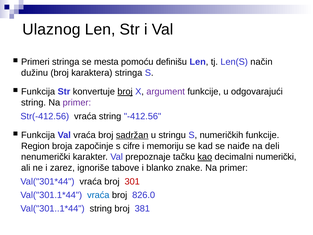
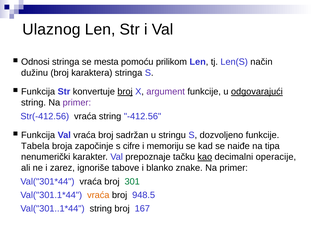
Primeri: Primeri -> Odnosi (35, 62)
definišu: definišu -> prilikom (171, 62)
odgovarajući underline: none -> present (257, 92)
sadržan underline: present -> none (132, 135)
numeričkih: numeričkih -> dozvoljeno (221, 135)
Region: Region -> Tabela (35, 146)
deli: deli -> tipa (272, 146)
numerički: numerički -> operacije (276, 157)
301 colour: red -> green (132, 181)
vraća colour: blue -> orange (98, 195)
826.0: 826.0 -> 948.5 (144, 195)
381: 381 -> 167 (142, 208)
